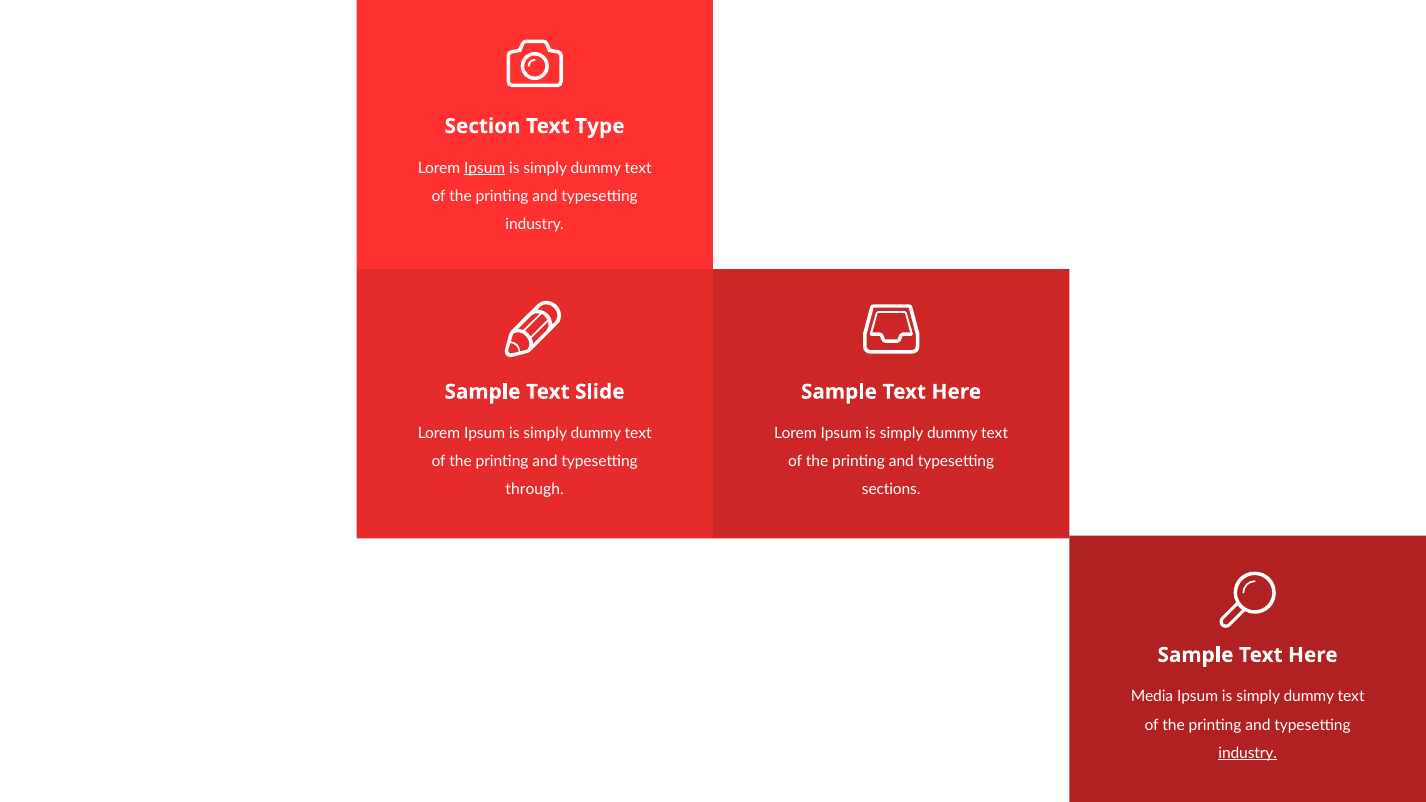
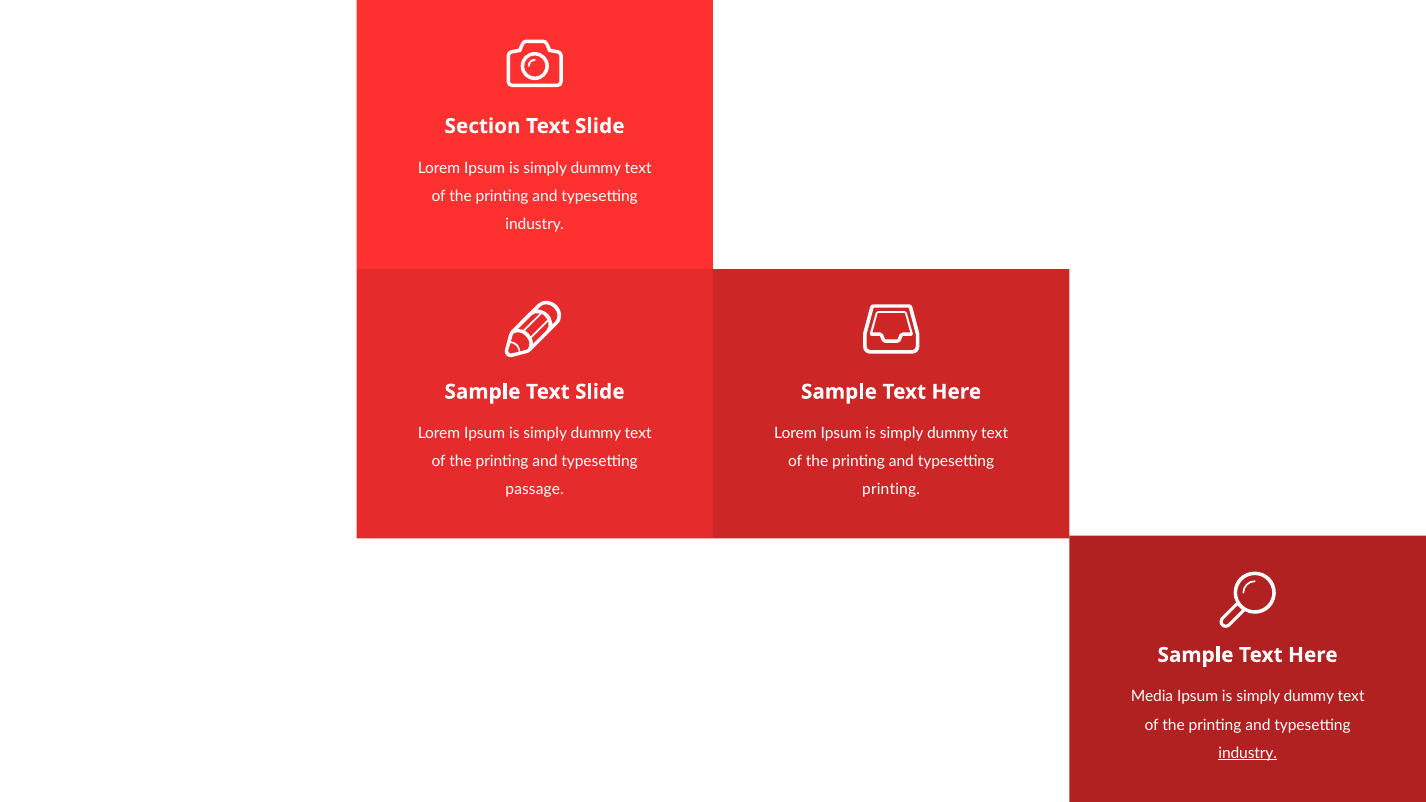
Type: Type -> Slide (600, 126)
Ipsum underline: present -> none (485, 168)
through: through -> passage (535, 490)
sections: sections -> printing (891, 490)
